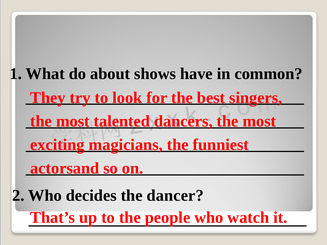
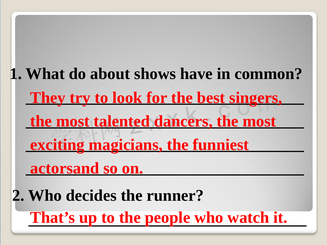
dancer: dancer -> runner (175, 196)
